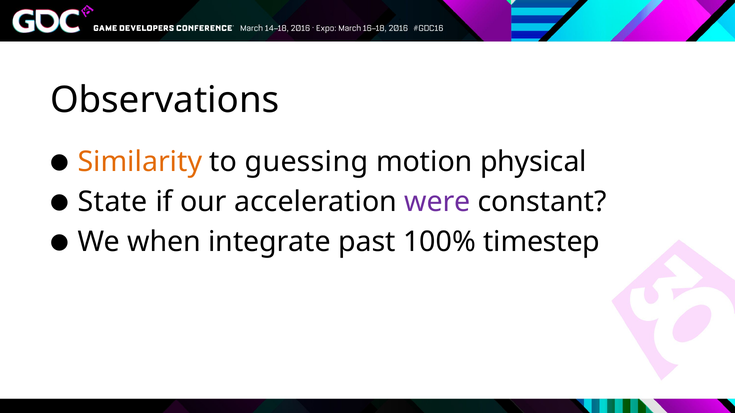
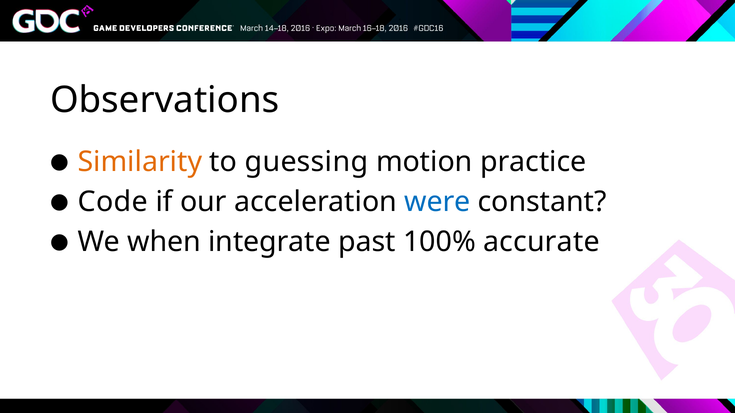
physical: physical -> practice (533, 162)
State: State -> Code (113, 202)
were colour: purple -> blue (437, 202)
timestep: timestep -> accurate (541, 242)
